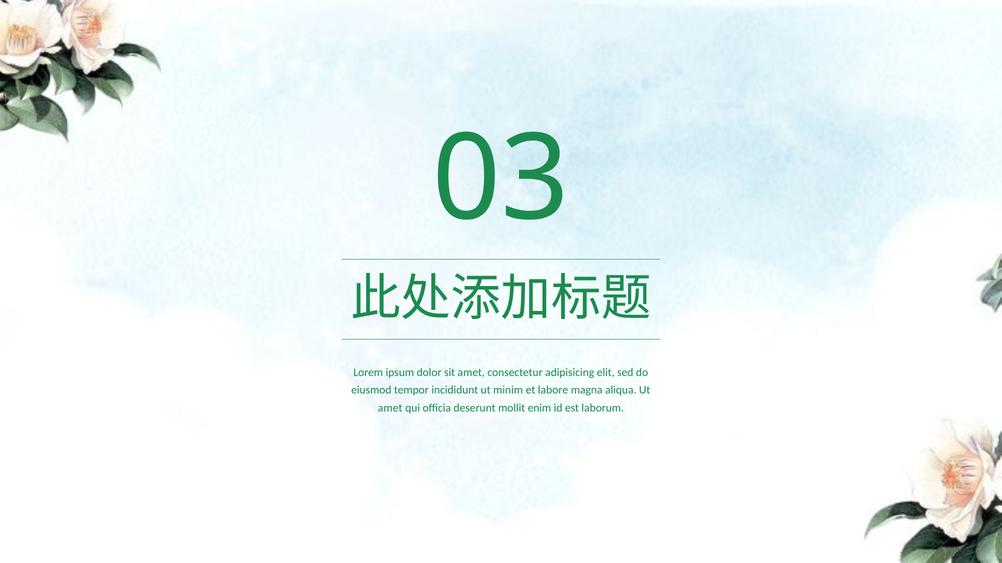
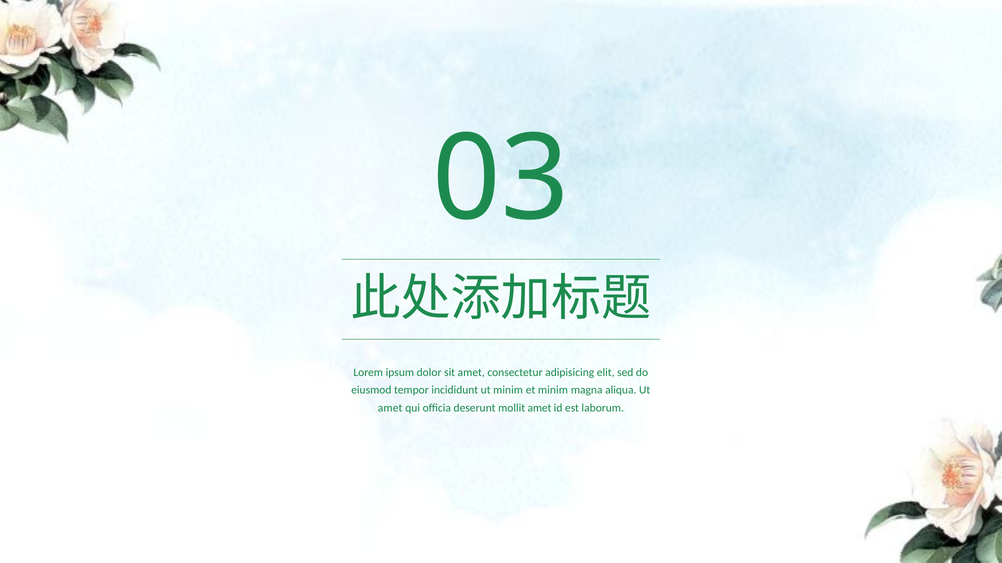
et labore: labore -> minim (553, 391)
mollit enim: enim -> amet (539, 408)
